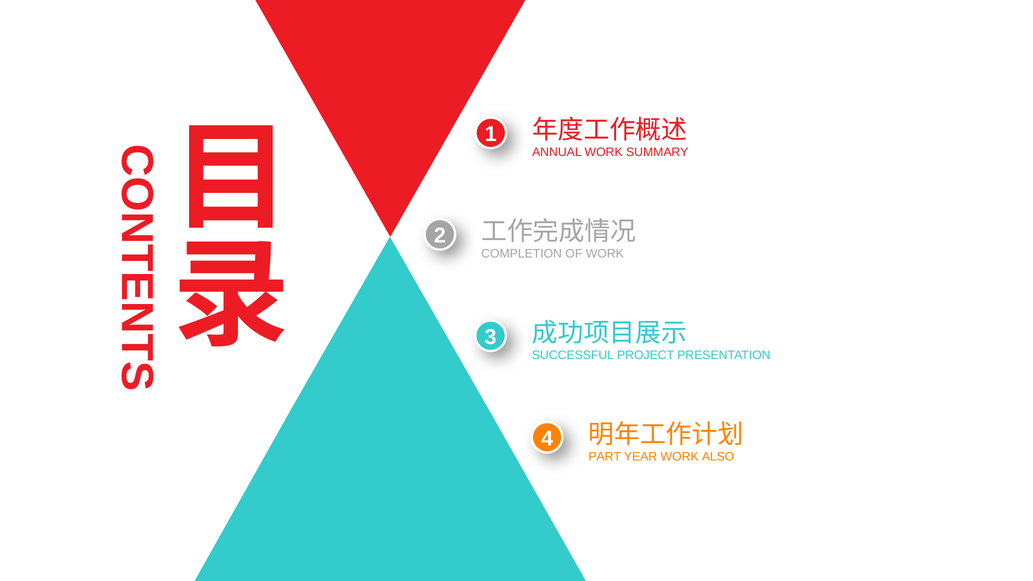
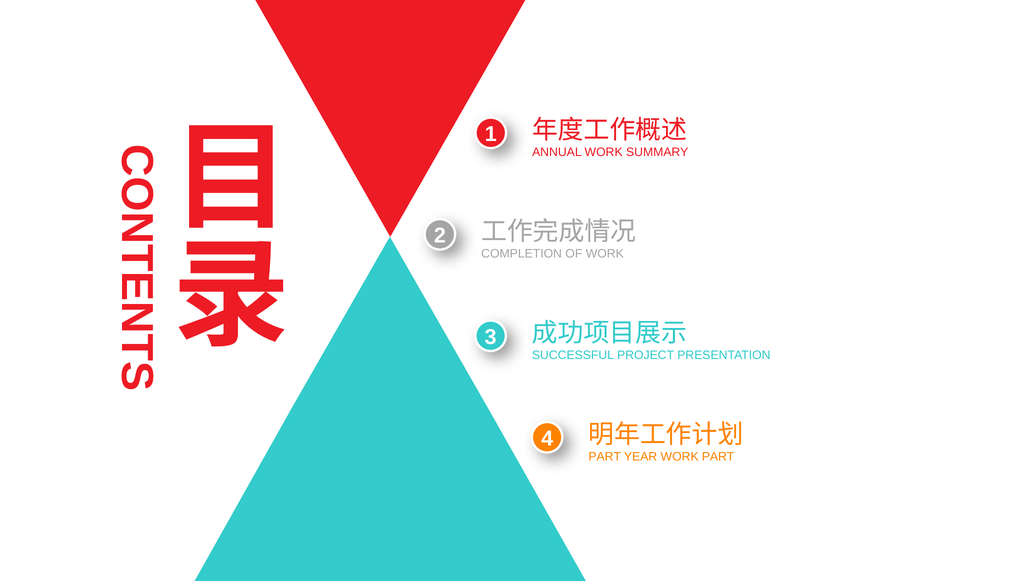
WORK ALSO: ALSO -> PART (718, 457)
